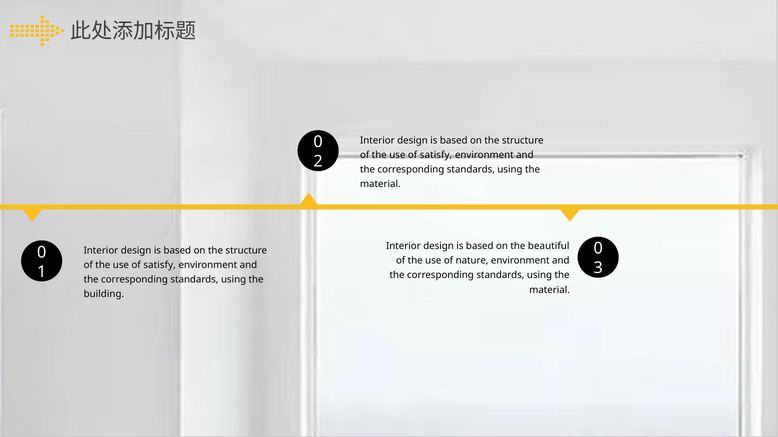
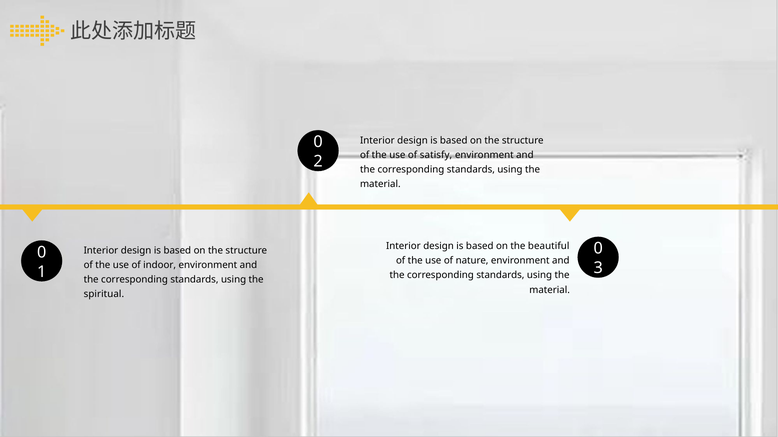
satisfy: satisfy -> indoor (160, 266)
building: building -> spiritual (104, 295)
